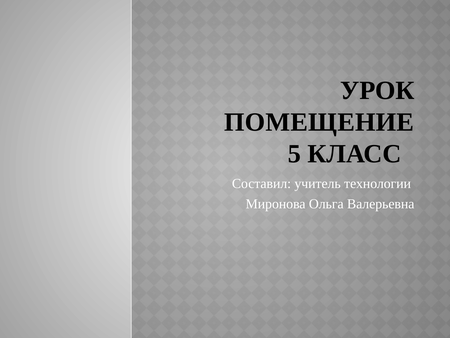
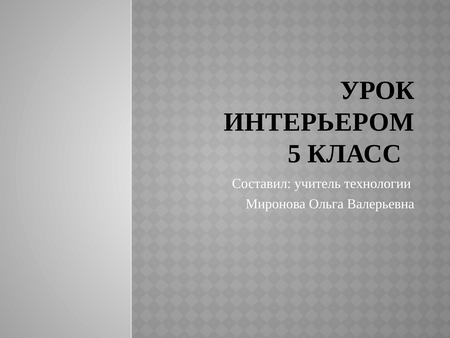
ПОМЕЩЕНИЕ: ПОМЕЩЕНИЕ -> ИНТЕРЬЕРОМ (319, 122)
